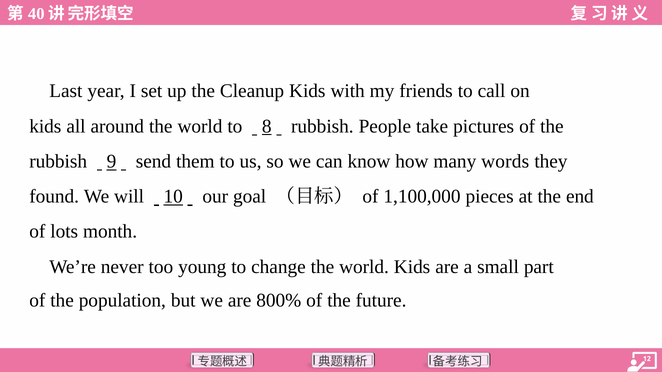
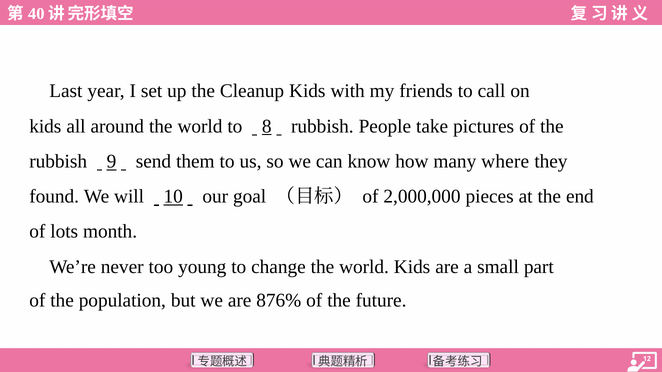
words: words -> where (505, 161)
1,100,000: 1,100,000 -> 2,000,000 (422, 197)
800%: 800% -> 876% (279, 301)
